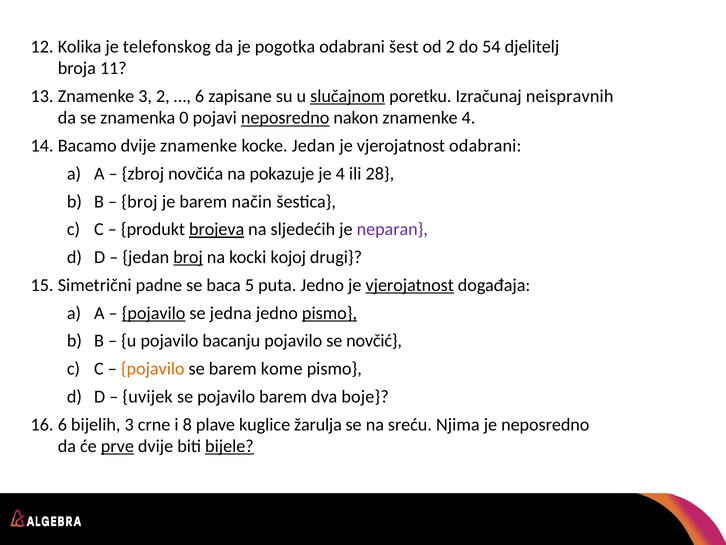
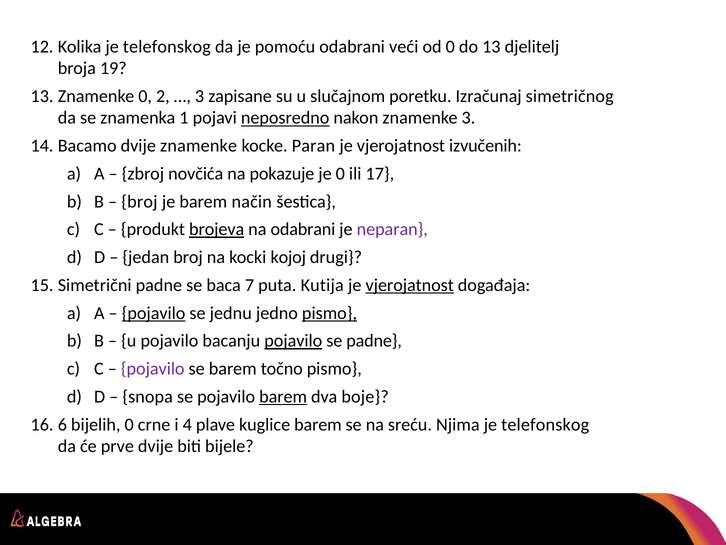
pogotka: pogotka -> pomoću (285, 46)
šest: šest -> veći (404, 46)
od 2: 2 -> 0 (450, 46)
54: 54 -> 13 (491, 46)
11: 11 -> 19 (113, 68)
3: 3 -> 0 (145, 96)
6: 6 -> 3 (200, 96)
slučajnom underline: present -> none (348, 96)
neispravnih: neispravnih -> simetričnog (570, 96)
0: 0 -> 1 (184, 118)
znamenke 4: 4 -> 3 (469, 118)
kocke Jedan: Jedan -> Paran (313, 146)
vjerojatnost odabrani: odabrani -> izvučenih (485, 146)
je 4: 4 -> 0 (340, 174)
28: 28 -> 17 (380, 174)
na sljedećih: sljedećih -> odabrani (303, 229)
broj underline: present -> none (188, 257)
5: 5 -> 7 (249, 285)
puta Jedno: Jedno -> Kutija (322, 285)
jedna: jedna -> jednu (231, 313)
pojavilo underline: none -> present (293, 341)
se novčić: novčić -> padne (374, 341)
pojavilo colour: orange -> purple (153, 368)
kome: kome -> točno (282, 368)
uvijek: uvijek -> snopa (148, 396)
barem underline: none -> present (283, 396)
bijelih 3: 3 -> 0 (129, 424)
8: 8 -> 4 (187, 424)
kuglice žarulja: žarulja -> barem (318, 424)
neposredno: neposredno -> telefonskog (545, 424)
prve underline: present -> none (117, 446)
bijele underline: present -> none (229, 446)
